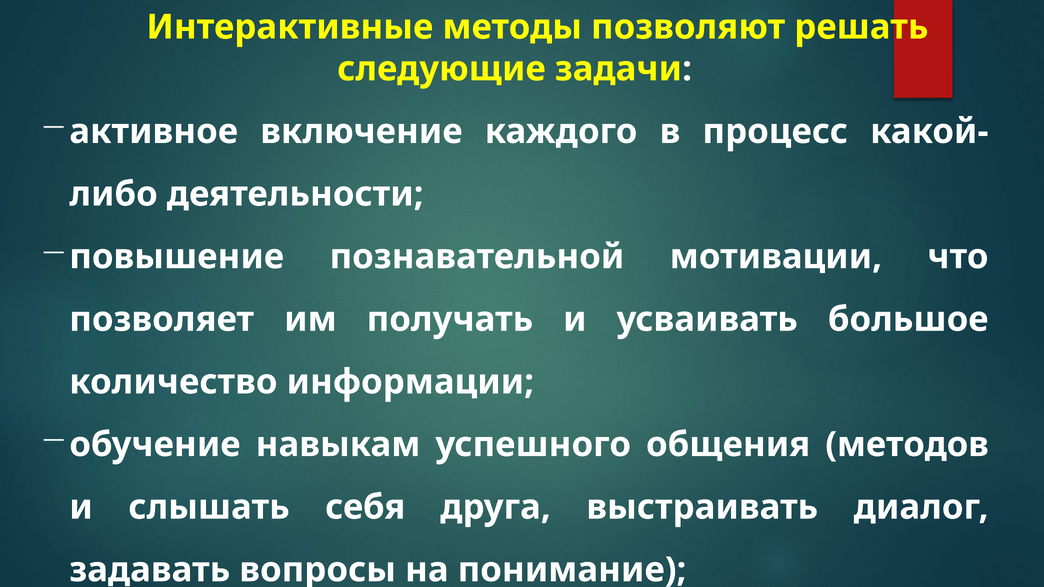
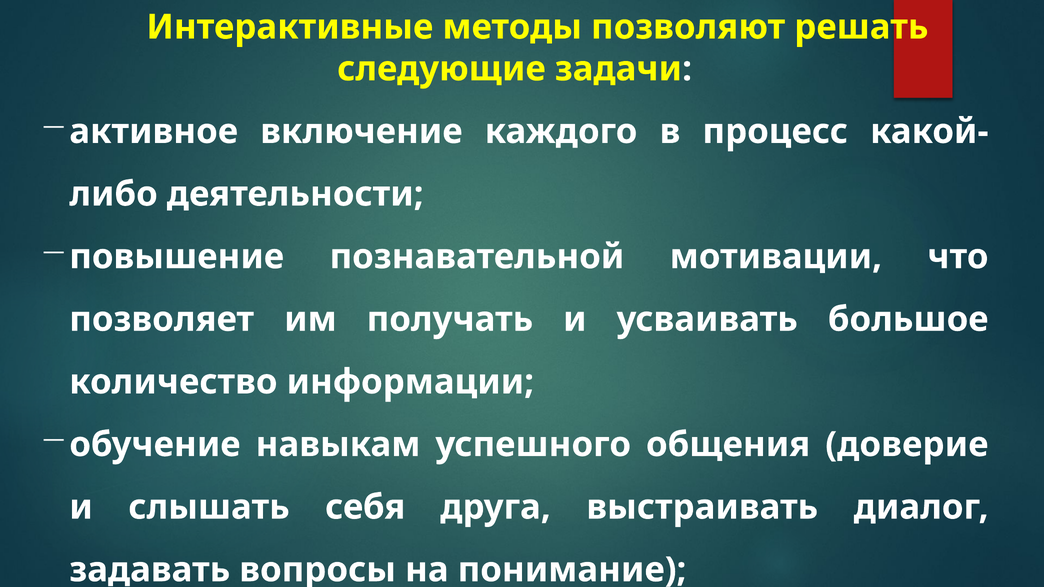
методов: методов -> доверие (907, 445)
